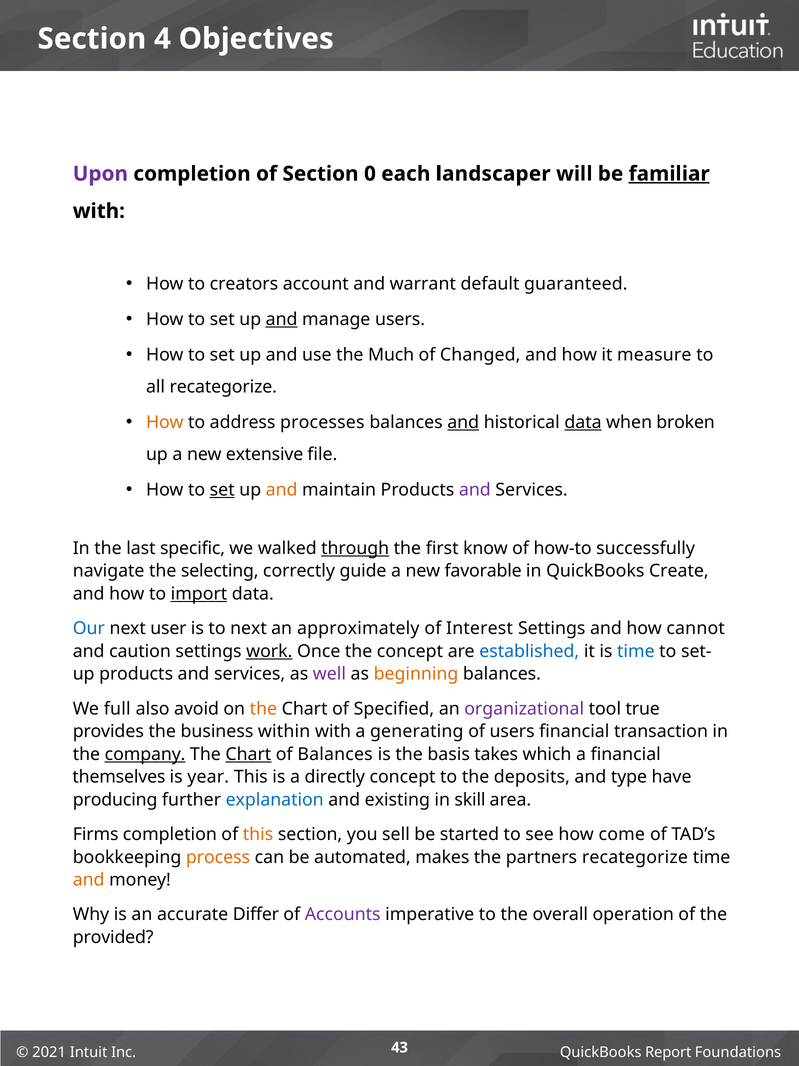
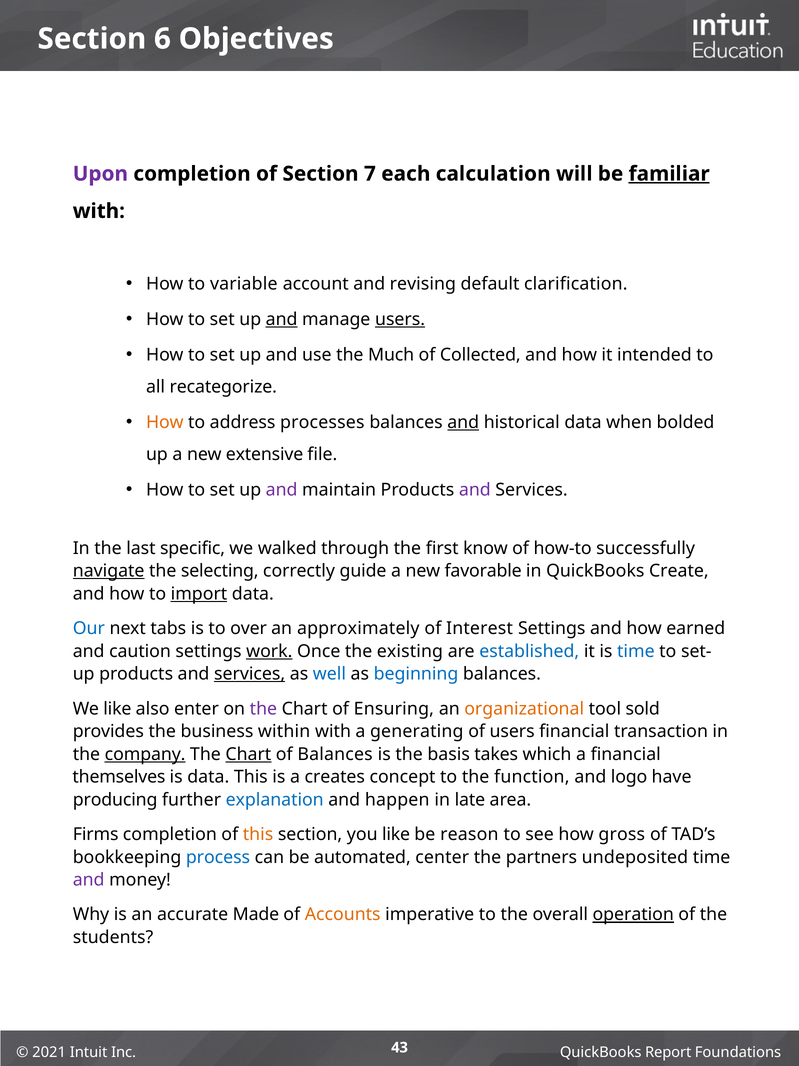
4: 4 -> 6 (162, 39)
0: 0 -> 7 (370, 174)
landscaper: landscaper -> calculation (493, 174)
creators: creators -> variable (244, 284)
warrant: warrant -> revising (423, 284)
guaranteed: guaranteed -> clarification (576, 284)
users underline: none -> present (400, 319)
Changed: Changed -> Collected (480, 355)
measure: measure -> intended (654, 355)
data underline: present -> none (583, 422)
broken: broken -> bolded (685, 422)
set underline: present -> none (222, 490)
and colour: orange -> purple (282, 490)
through underline: present -> none (355, 548)
navigate underline: none -> present (109, 571)
user: user -> tabs (168, 628)
to next: next -> over (249, 628)
cannot: cannot -> earned (696, 628)
the concept: concept -> existing (410, 651)
services underline: none -> present (250, 674)
well colour: purple -> blue (329, 674)
beginning colour: orange -> blue (416, 674)
We full: full -> like (117, 708)
avoid: avoid -> enter (196, 708)
the colour: orange -> purple (263, 708)
Specified: Specified -> Ensuring (394, 708)
organizational colour: purple -> orange (524, 708)
true: true -> sold (643, 708)
is year: year -> data (208, 777)
directly: directly -> creates (335, 777)
deposits: deposits -> function (532, 777)
type: type -> logo (629, 777)
existing: existing -> happen (397, 799)
skill: skill -> late (470, 799)
you sell: sell -> like (396, 834)
started: started -> reason (469, 834)
come: come -> gross (622, 834)
process colour: orange -> blue (218, 857)
makes: makes -> center (442, 857)
partners recategorize: recategorize -> undeposited (635, 857)
and colour: orange -> purple (89, 879)
Differ: Differ -> Made (256, 914)
Accounts colour: purple -> orange (343, 914)
operation underline: none -> present (633, 914)
provided: provided -> students (113, 937)
